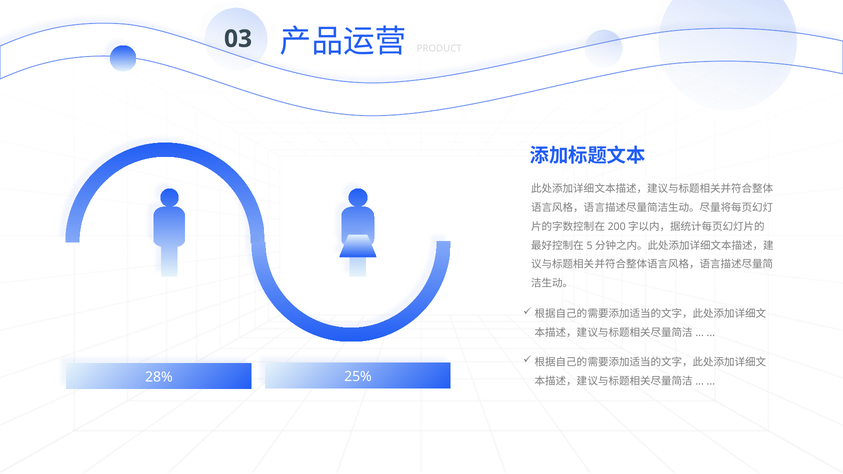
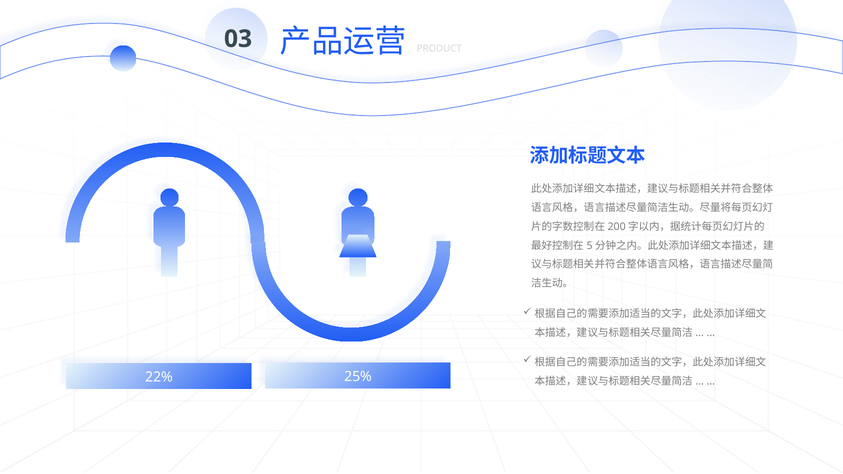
28%: 28% -> 22% (159, 377)
